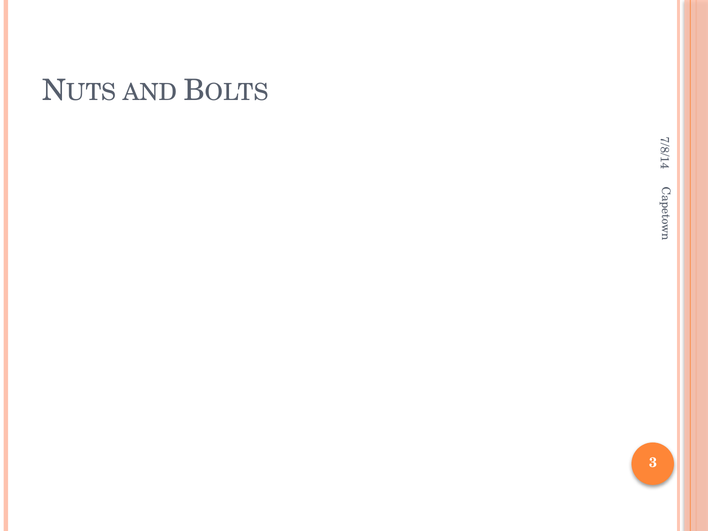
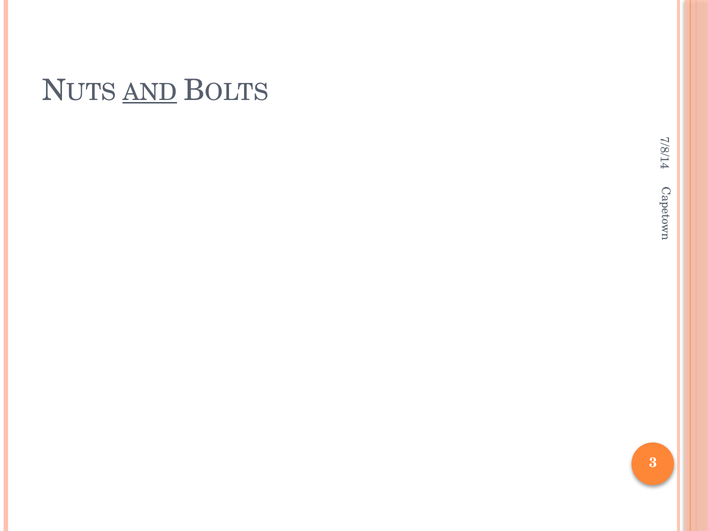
AND underline: none -> present (150, 93)
